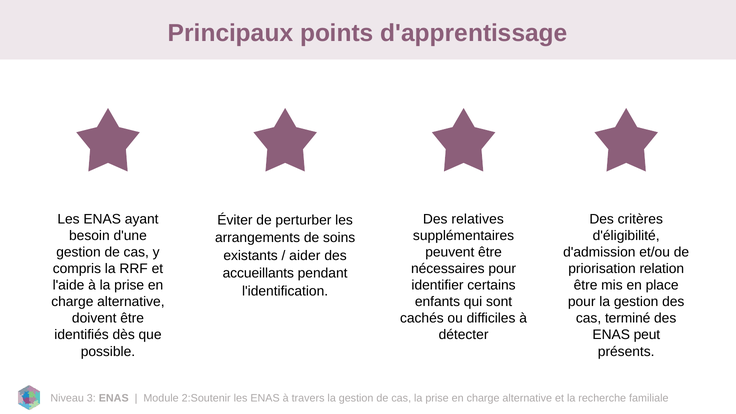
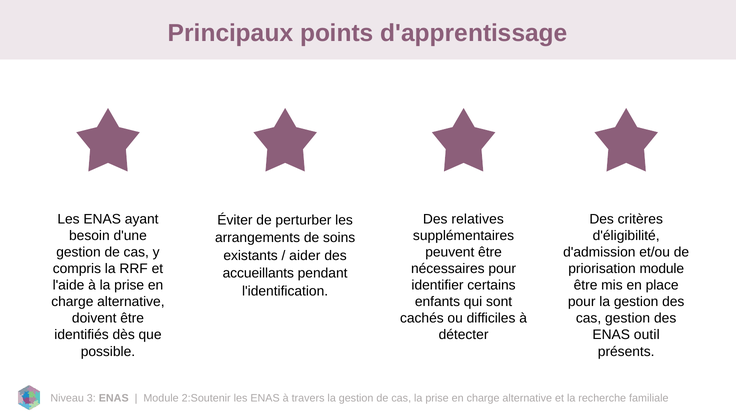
priorisation relation: relation -> module (662, 269)
cas terminé: terminé -> gestion (628, 318)
peut: peut -> outil (647, 335)
